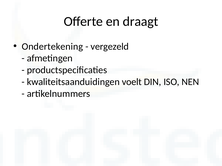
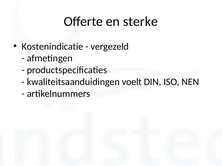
draagt: draagt -> sterke (140, 21)
Ondertekening: Ondertekening -> Kostenindicatie (52, 47)
